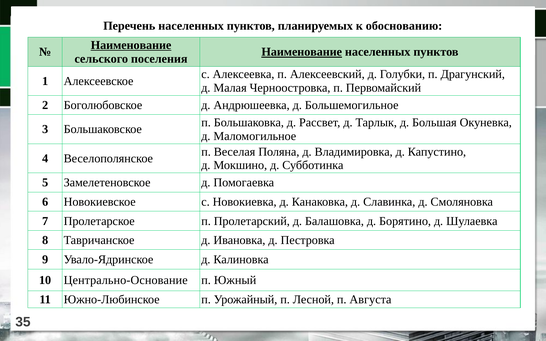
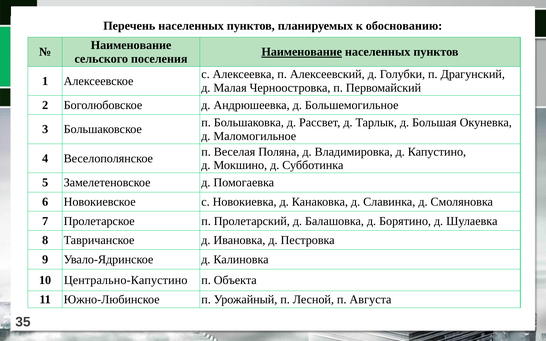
Наименование underline: present -> none (131, 45)
Центрально-Основание: Центрально-Основание -> Центрально-Капустино (126, 280)
Южный: Южный -> Объекта (235, 280)
